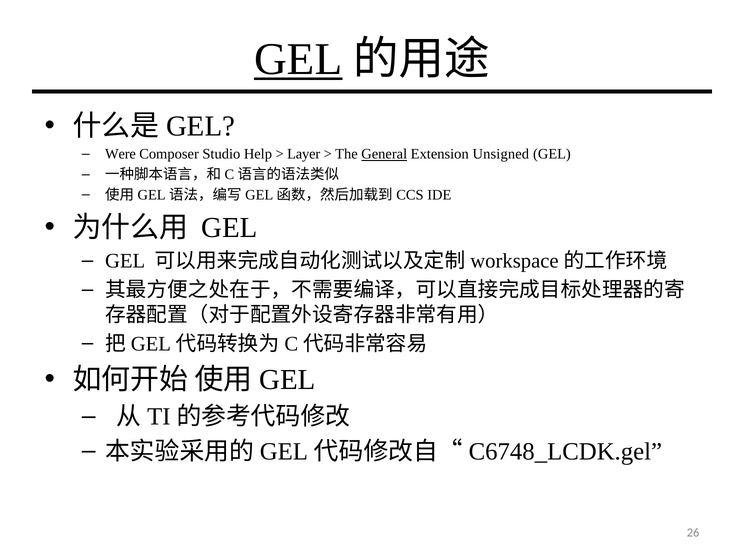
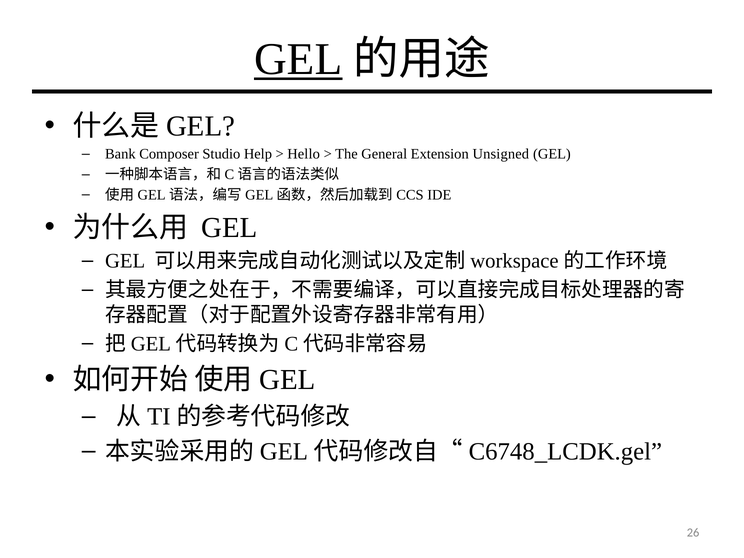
Were: Were -> Bank (120, 154)
Layer: Layer -> Hello (304, 154)
General underline: present -> none (384, 154)
